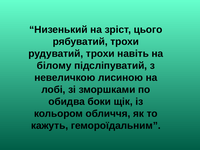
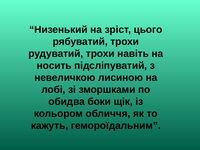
білому: білому -> носить (54, 66)
